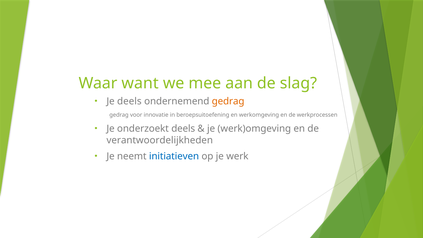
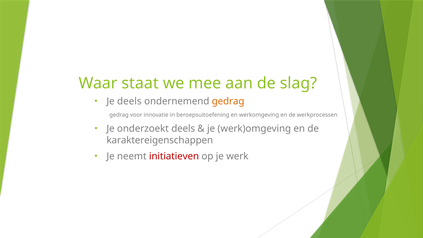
want: want -> staat (140, 83)
verantwoordelijkheden: verantwoordelijkheden -> karaktereigenschappen (160, 140)
initiatieven colour: blue -> red (174, 156)
